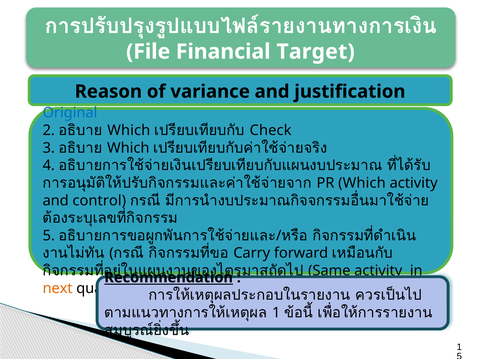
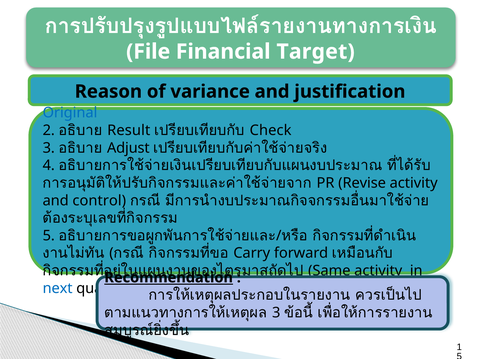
Which: Which -> Result (129, 130)
Which: Which -> Adjust (128, 148)
PR Which: Which -> Revise (362, 183)
next colour: orange -> blue (58, 288)
1: 1 -> 3 (276, 312)
